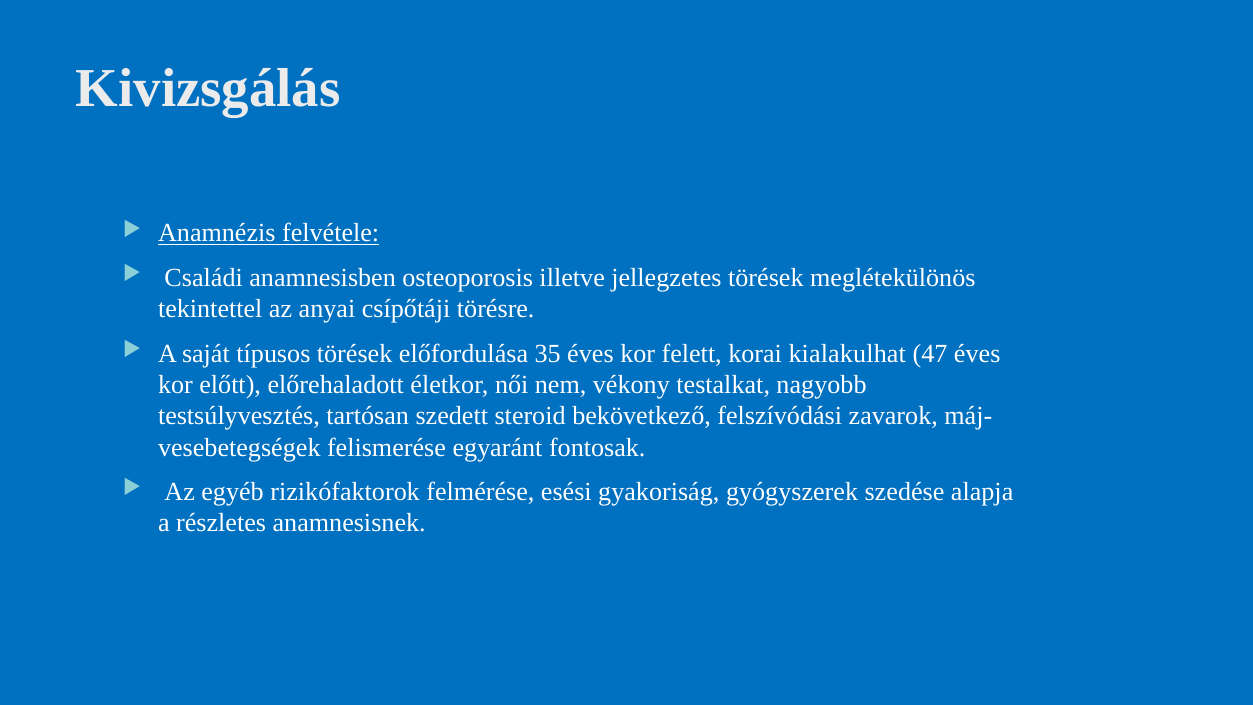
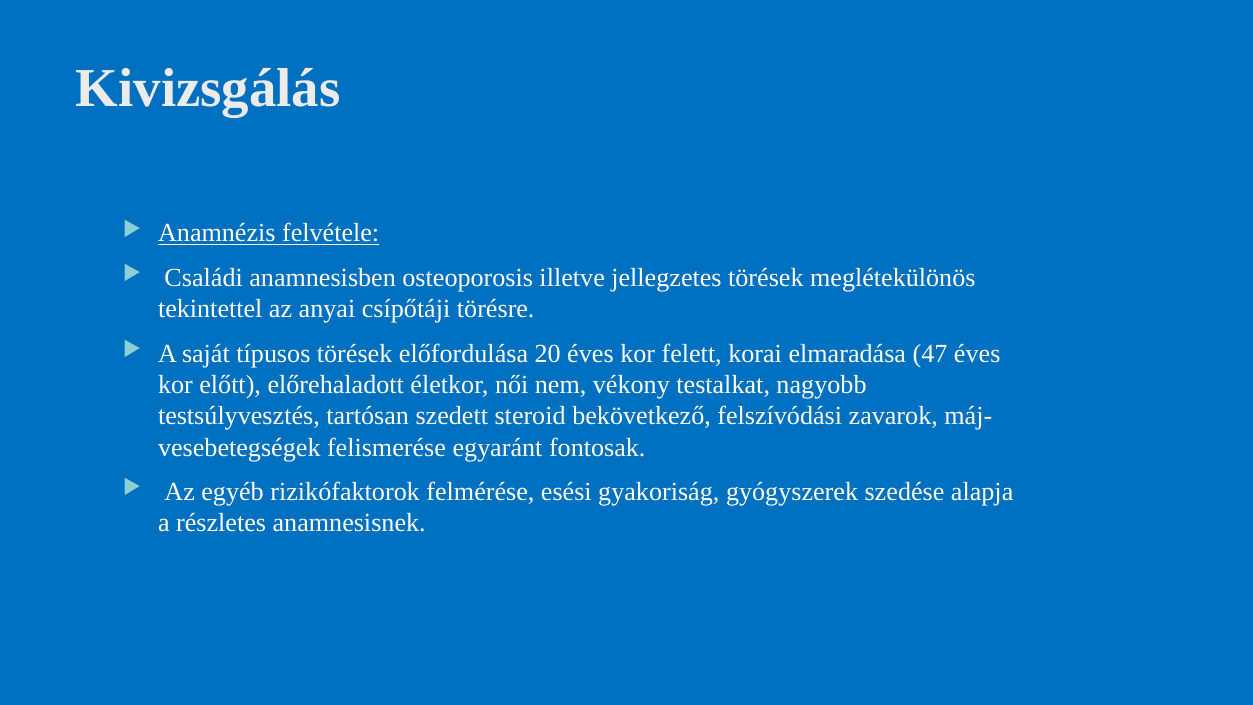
35: 35 -> 20 (548, 353)
kialakulhat: kialakulhat -> elmaradása (847, 353)
